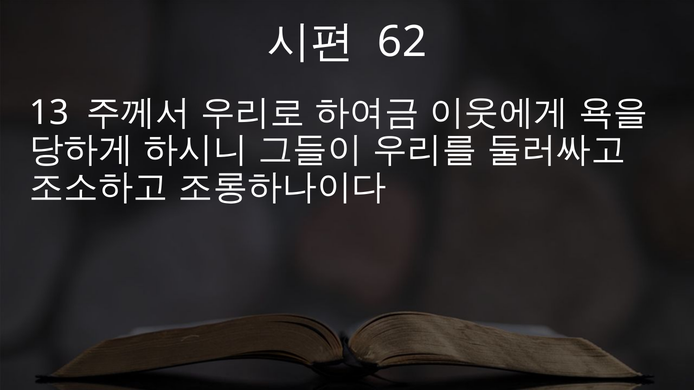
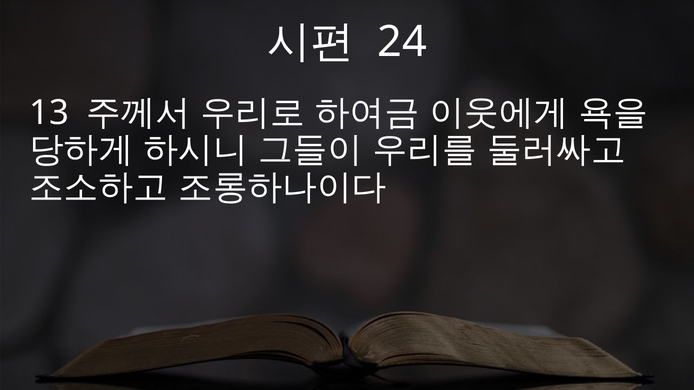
62: 62 -> 24 (402, 42)
